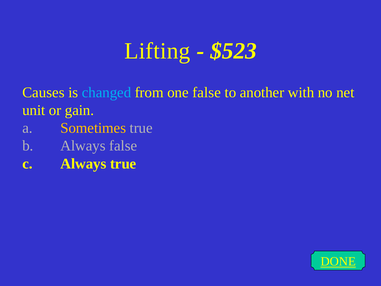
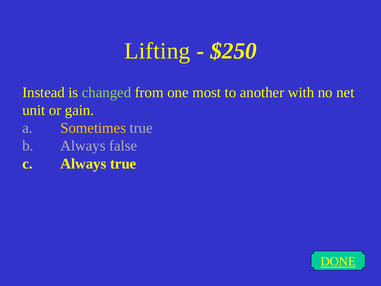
$523: $523 -> $250 (234, 51)
Causes: Causes -> Instead (44, 92)
changed colour: light blue -> light green (107, 92)
one false: false -> most (207, 92)
